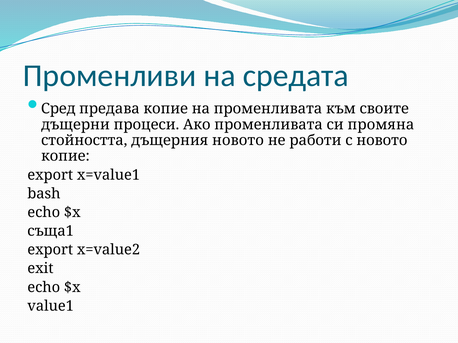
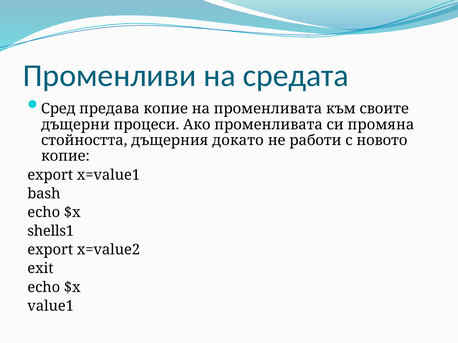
дъщерния новото: новото -> докато (238, 141)
съща1: съща1 -> shells1 (51, 231)
